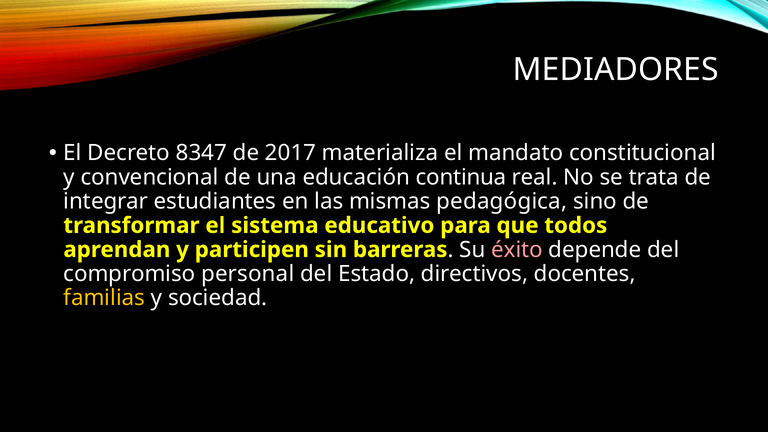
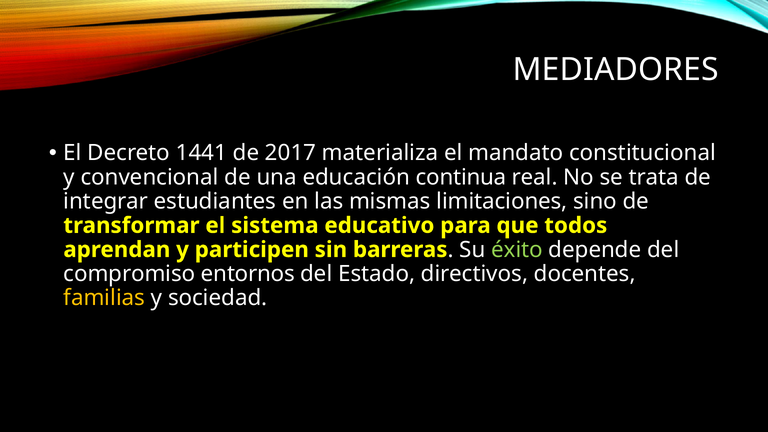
8347: 8347 -> 1441 (201, 153)
pedagógica: pedagógica -> limitaciones (502, 201)
éxito colour: pink -> light green (517, 250)
personal: personal -> entornos (248, 274)
